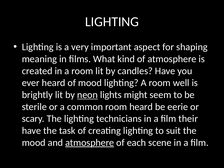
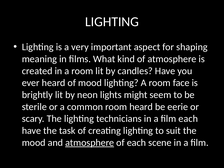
well: well -> face (181, 83)
neon underline: present -> none (87, 95)
film their: their -> each (188, 119)
